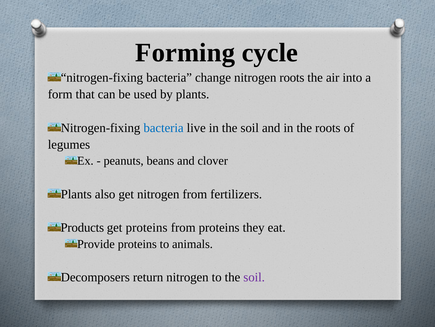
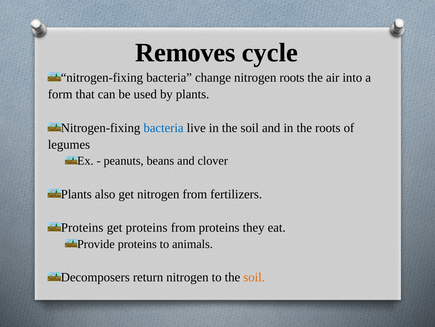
Forming: Forming -> Removes (185, 53)
Products: Products -> Proteins (82, 227)
soil colour: purple -> orange (254, 277)
